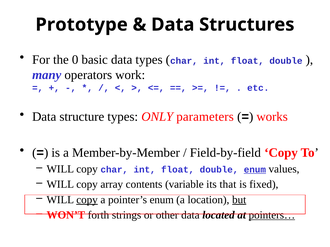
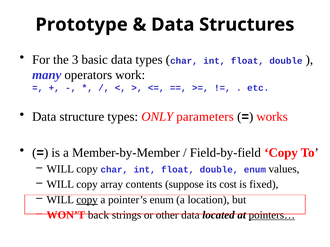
0: 0 -> 3 (75, 60)
enum underline: present -> none (255, 170)
variable: variable -> suppose (184, 185)
that: that -> cost (228, 185)
but underline: present -> none (239, 200)
forth: forth -> back (98, 215)
